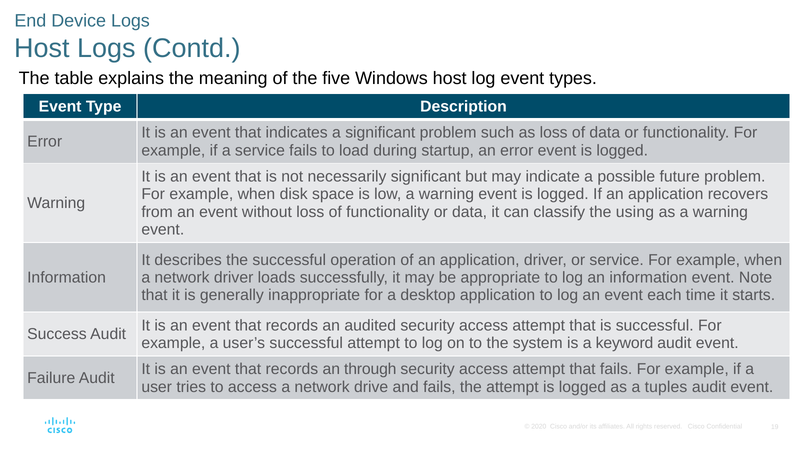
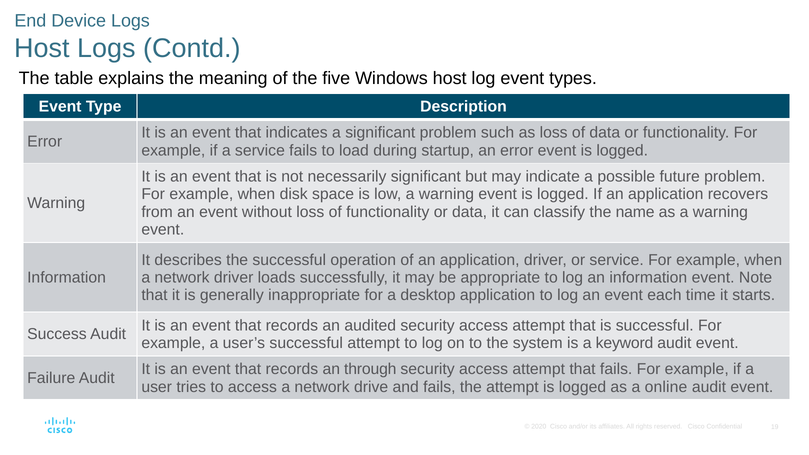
using: using -> name (635, 212)
tuples: tuples -> online (666, 387)
